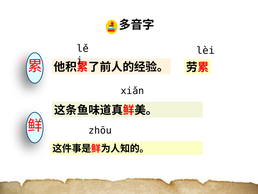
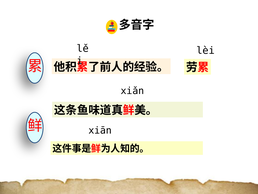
zhōu: zhōu -> xiān (100, 130)
